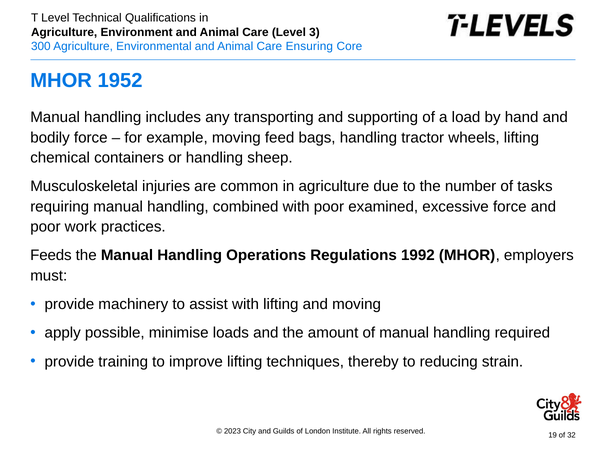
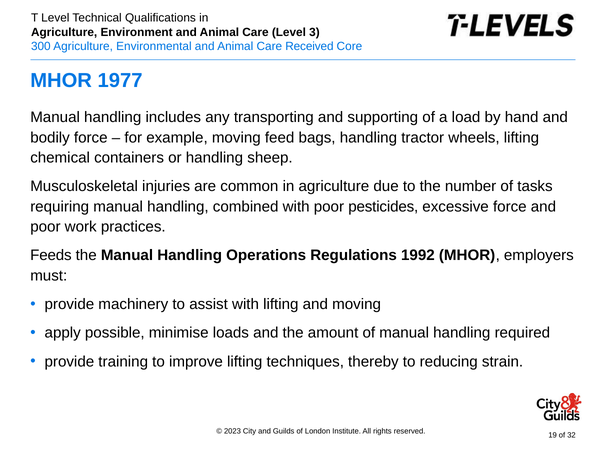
Ensuring: Ensuring -> Received (309, 46)
1952: 1952 -> 1977 (120, 80)
examined: examined -> pesticides (383, 206)
